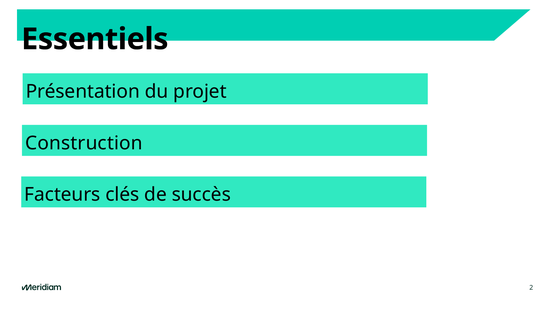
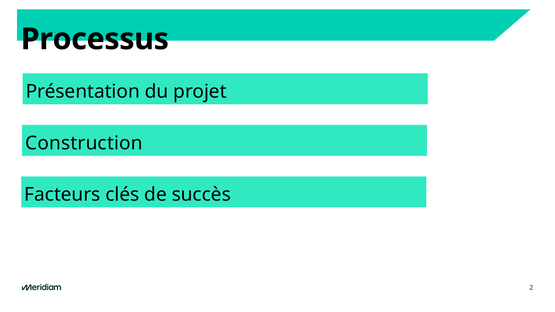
Essentiels: Essentiels -> Processus (95, 39)
